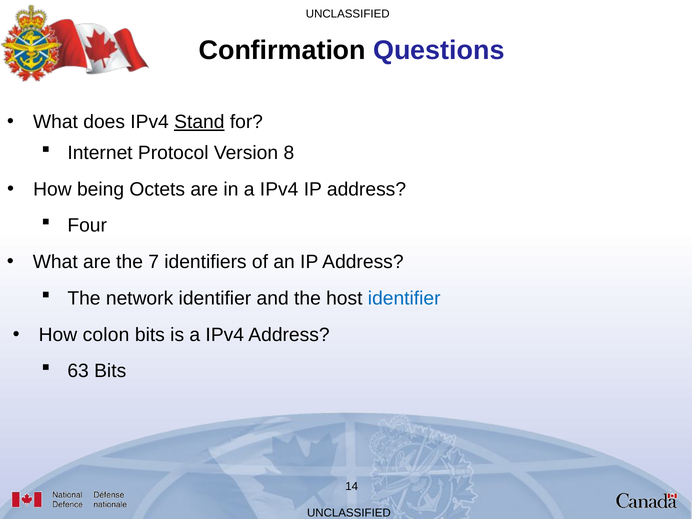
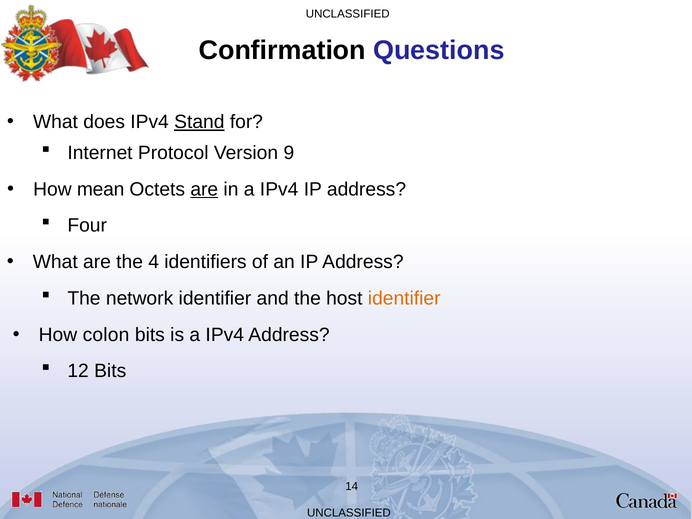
8: 8 -> 9 (289, 153)
being: being -> mean (101, 189)
are underline: none -> present (204, 189)
7: 7 -> 4 (154, 262)
identifier colour: blue -> orange (404, 298)
63: 63 -> 12 (78, 371)
